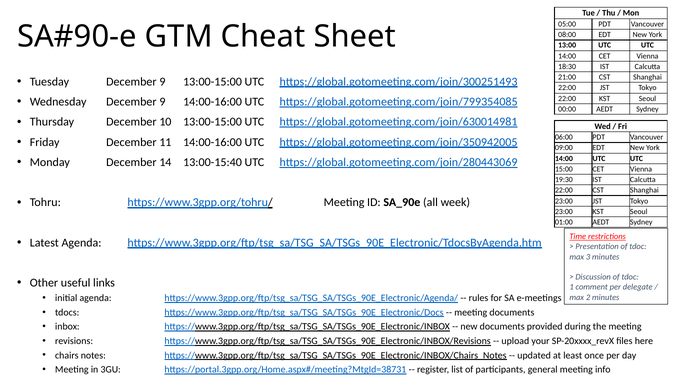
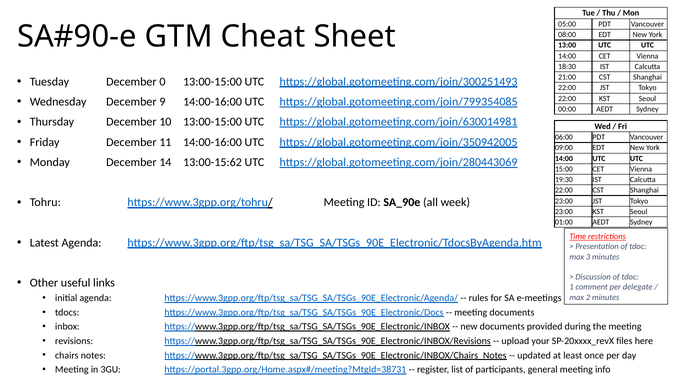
Tuesday December 9: 9 -> 0 (162, 82)
13:00-15:40: 13:00-15:40 -> 13:00-15:62 (213, 162)
